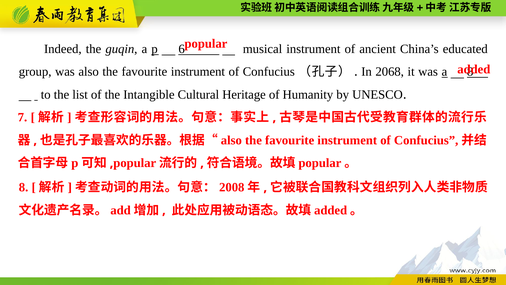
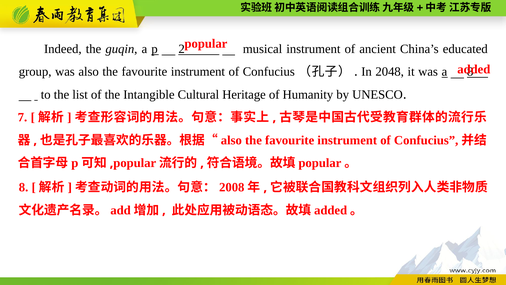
6: 6 -> 2 (182, 49)
2068: 2068 -> 2048 (390, 72)
